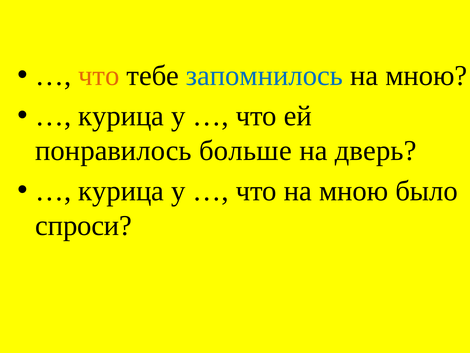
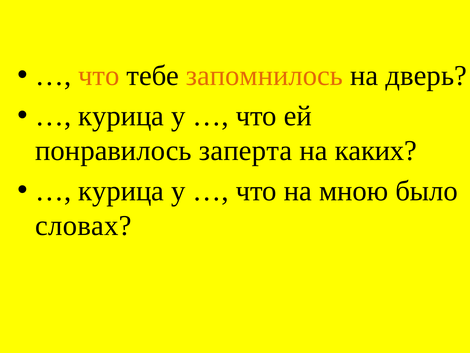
запомнилось colour: blue -> orange (264, 76)
мною: мною -> дверь (426, 76)
больше: больше -> заперта (245, 150)
дверь: дверь -> каких (376, 150)
спроси: спроси -> словах (83, 225)
